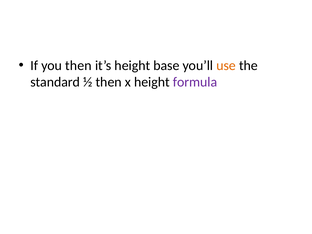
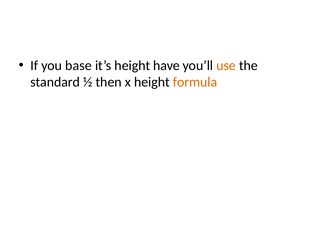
you then: then -> base (78, 65)
base: base -> have (166, 65)
formula colour: purple -> orange (195, 82)
